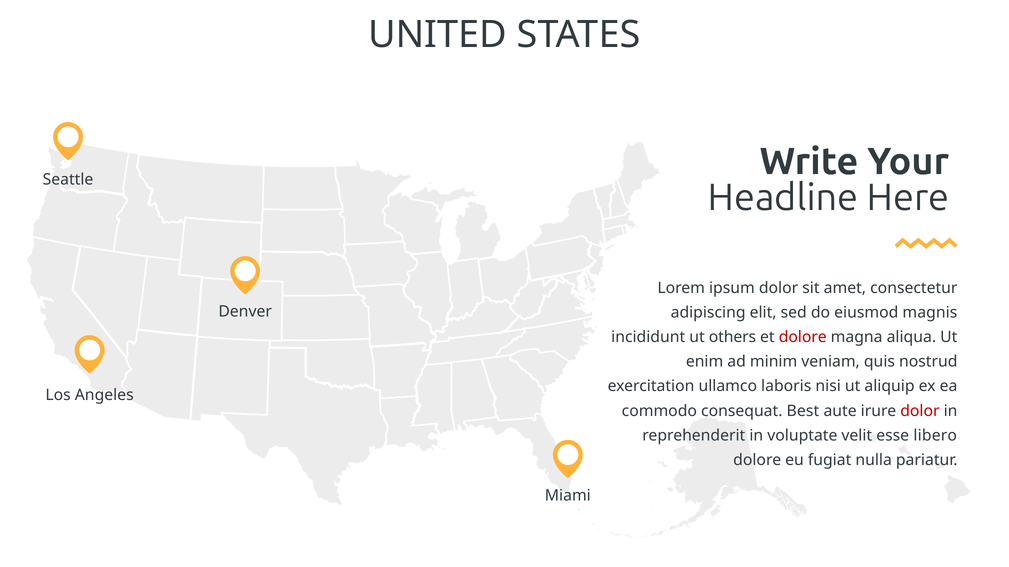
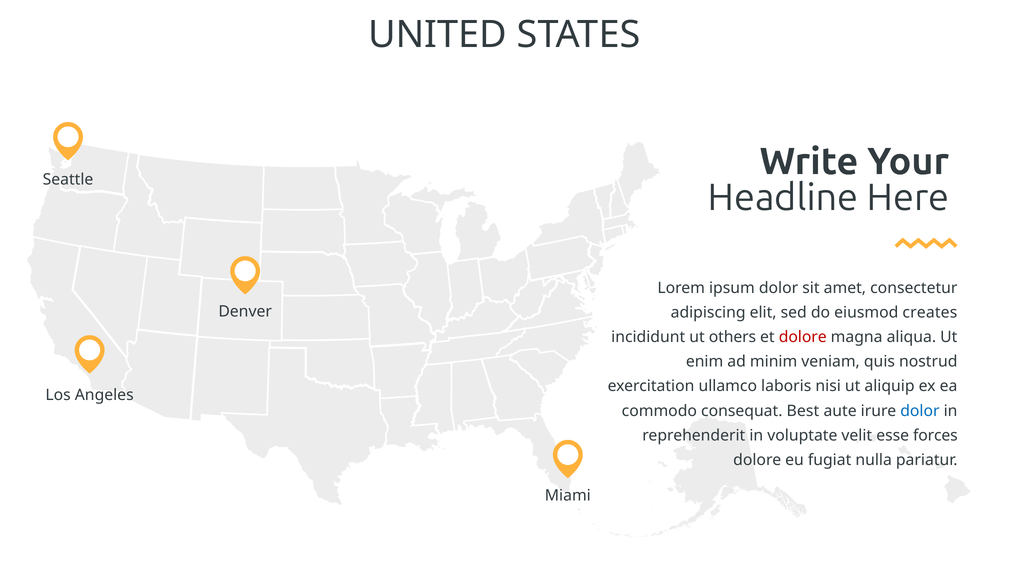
magnis: magnis -> creates (930, 313)
dolor colour: red -> blue (920, 411)
libero: libero -> forces (935, 436)
